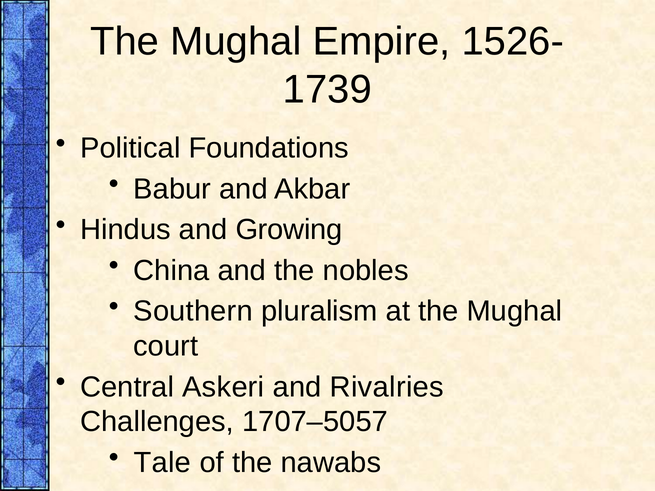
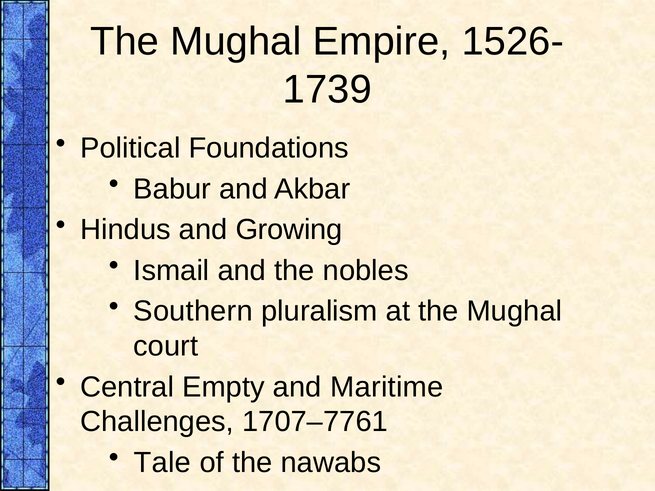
China: China -> Ismail (171, 271)
Askeri: Askeri -> Empty (223, 387)
Rivalries: Rivalries -> Maritime (387, 387)
1707–5057: 1707–5057 -> 1707–7761 (315, 422)
